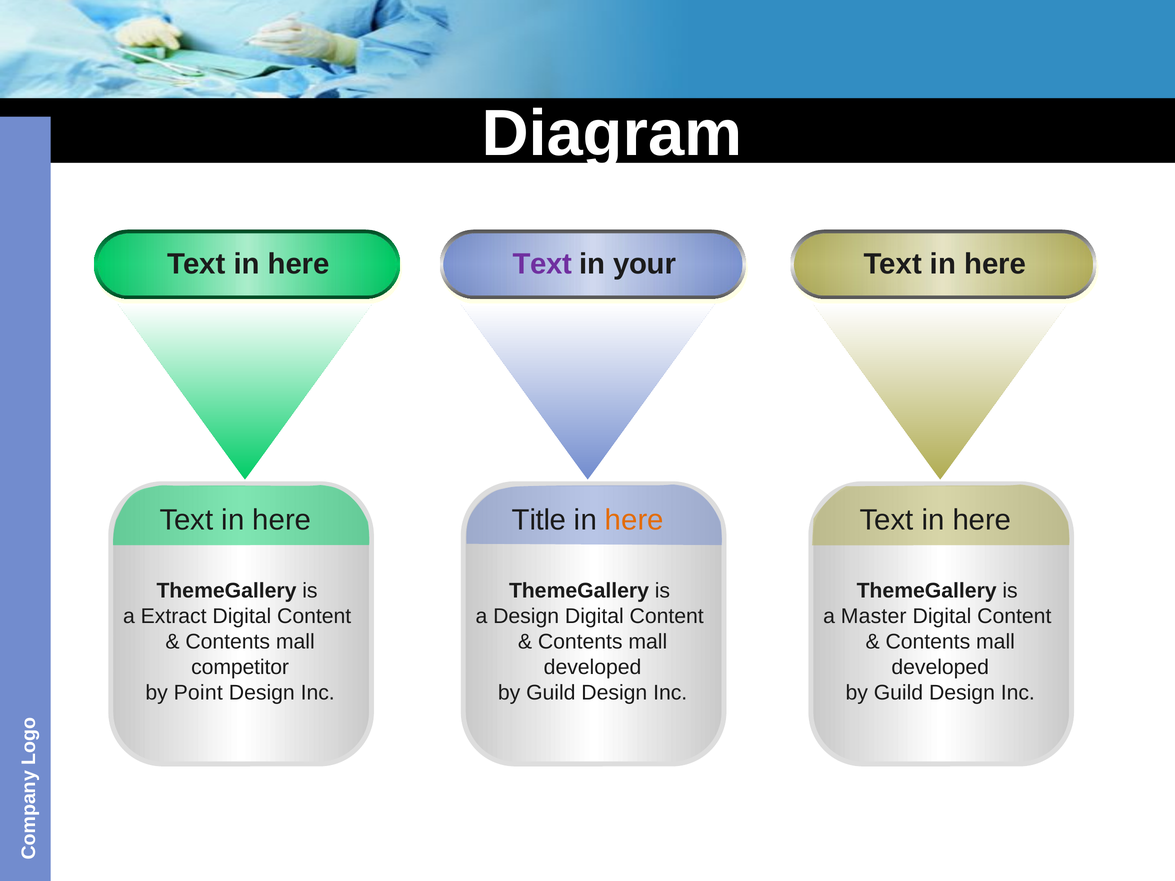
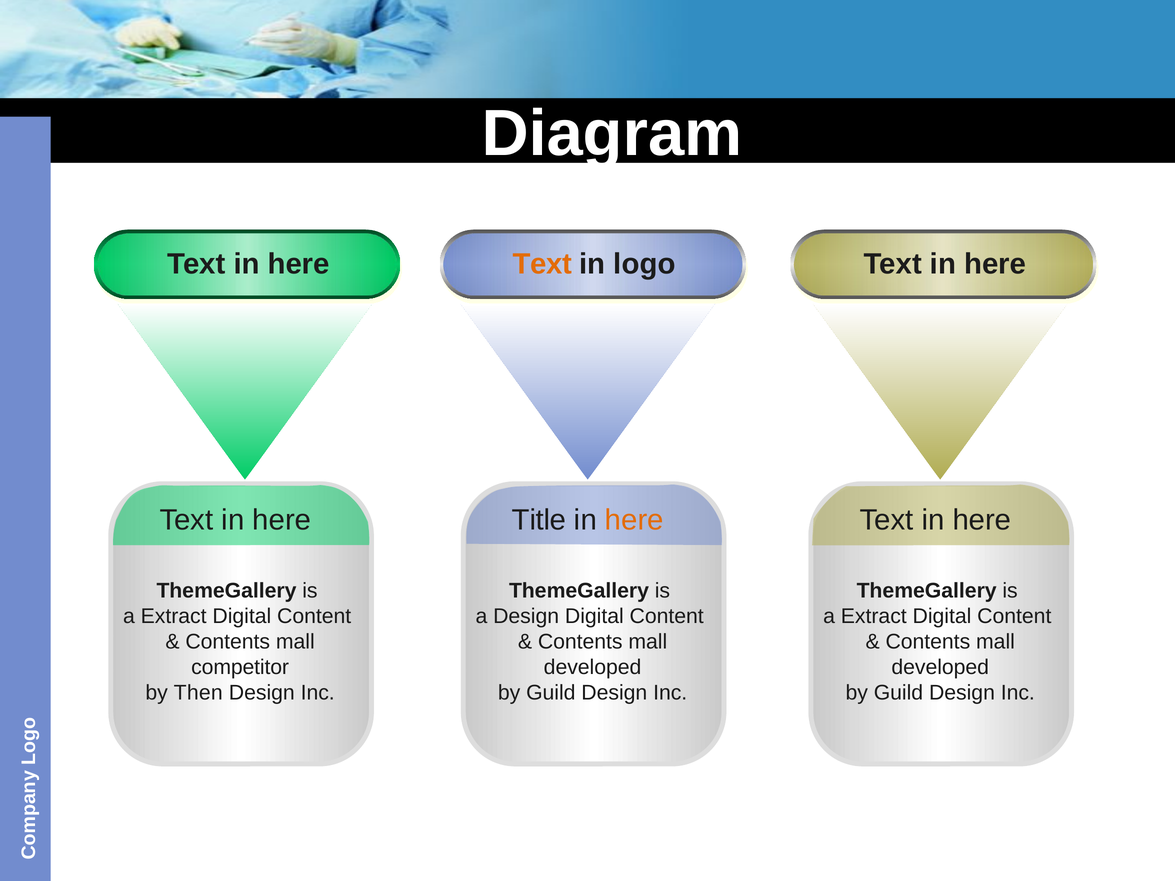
Text colour: purple -> orange (542, 264)
your: your -> logo (644, 264)
Master: Master -> Extract (874, 616)
Point: Point -> Then (198, 693)
